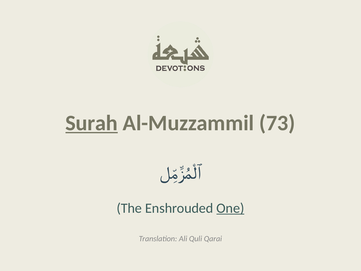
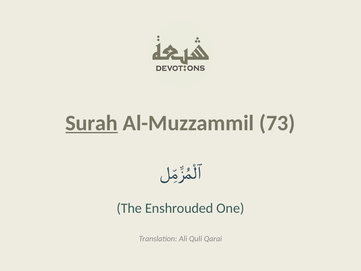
One underline: present -> none (230, 208)
